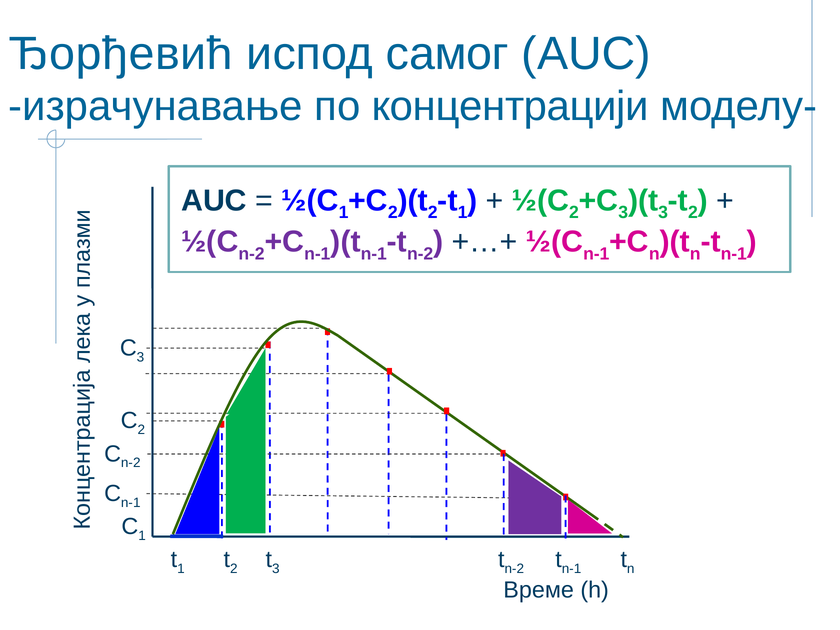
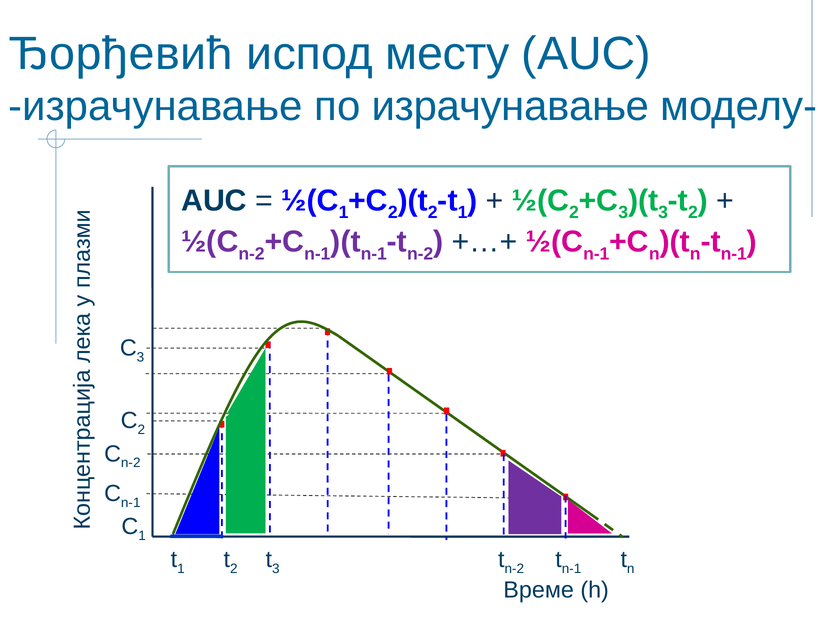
самог: самог -> месту (448, 54)
по концентрацији: концентрацији -> израчунавање (510, 107)
